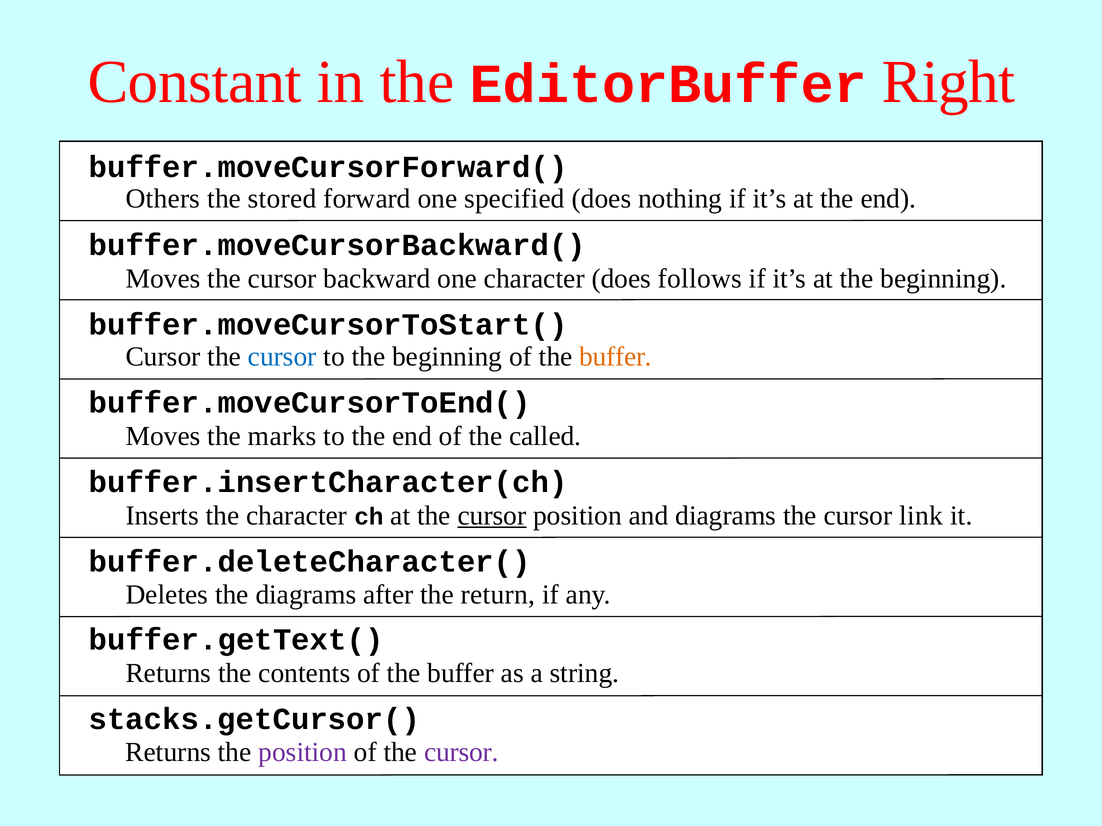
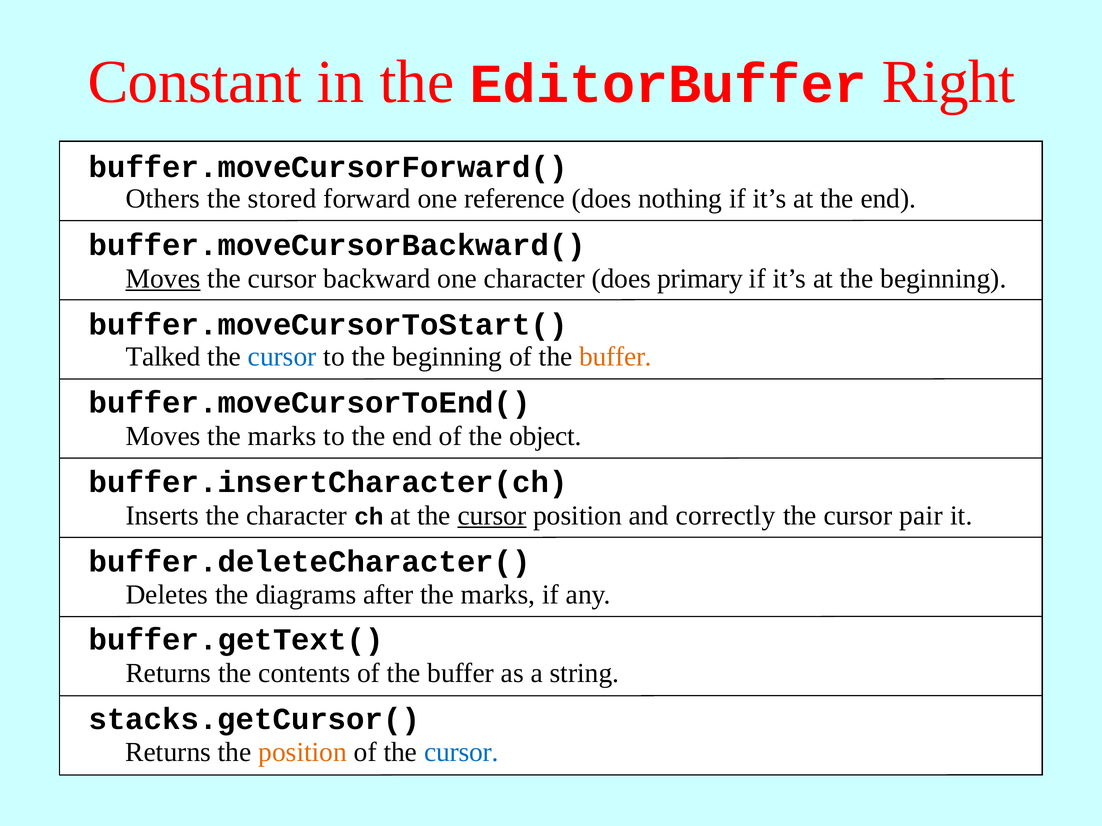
specified: specified -> reference (515, 199)
Moves underline: none -> present (163, 279)
follows: follows -> primary (700, 279)
Cursor: Cursor -> Talked (163, 357)
called: called -> object (545, 436)
and diagrams: diagrams -> correctly (726, 516)
link: link -> pair (921, 516)
after the return: return -> marks (498, 595)
position colour: purple -> orange (303, 753)
cursor colour: purple -> blue (461, 753)
